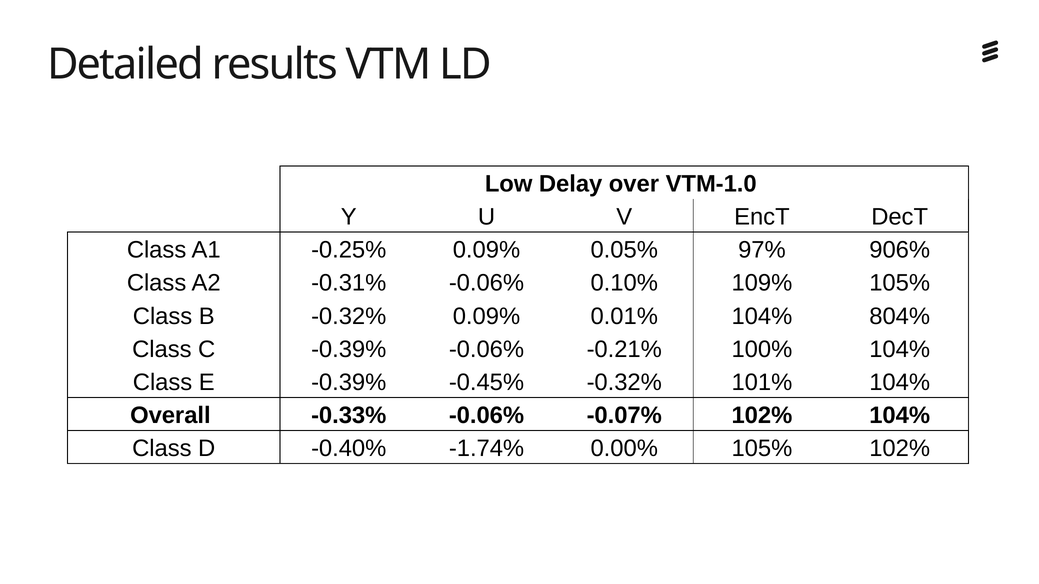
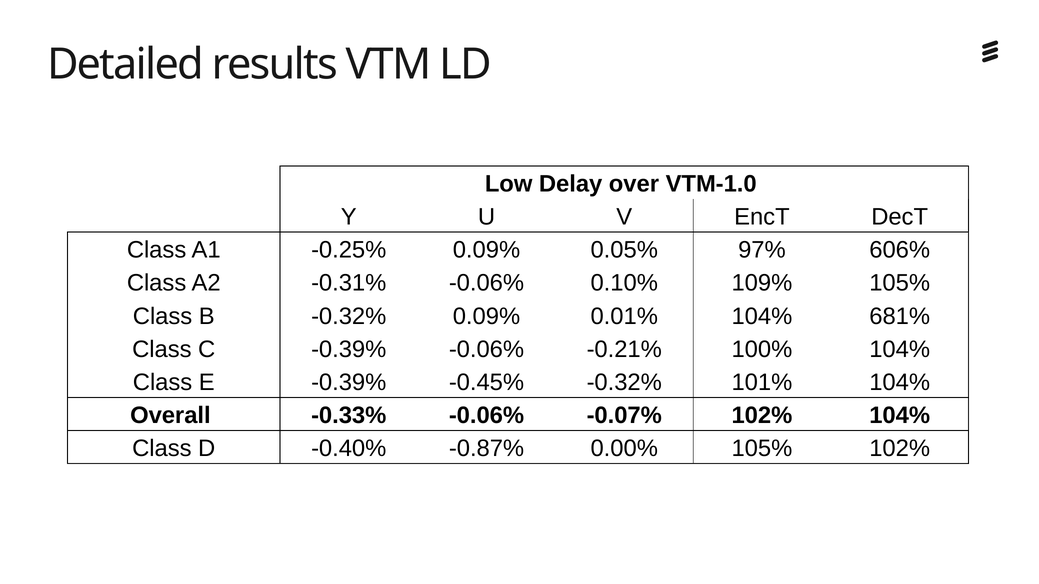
906%: 906% -> 606% (900, 250)
804%: 804% -> 681% (900, 316)
-1.74%: -1.74% -> -0.87% (487, 449)
